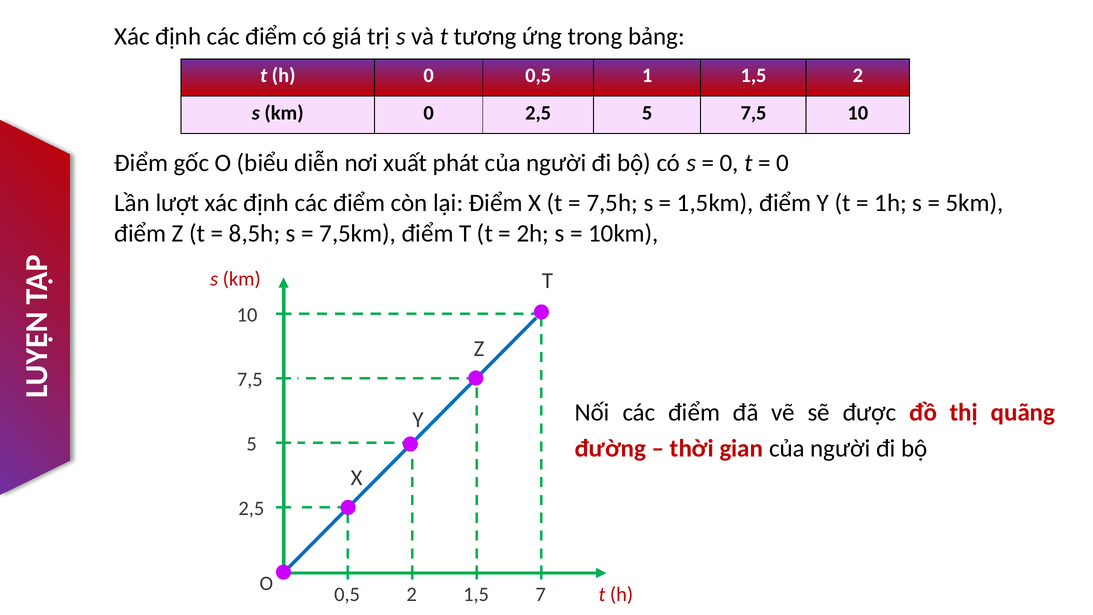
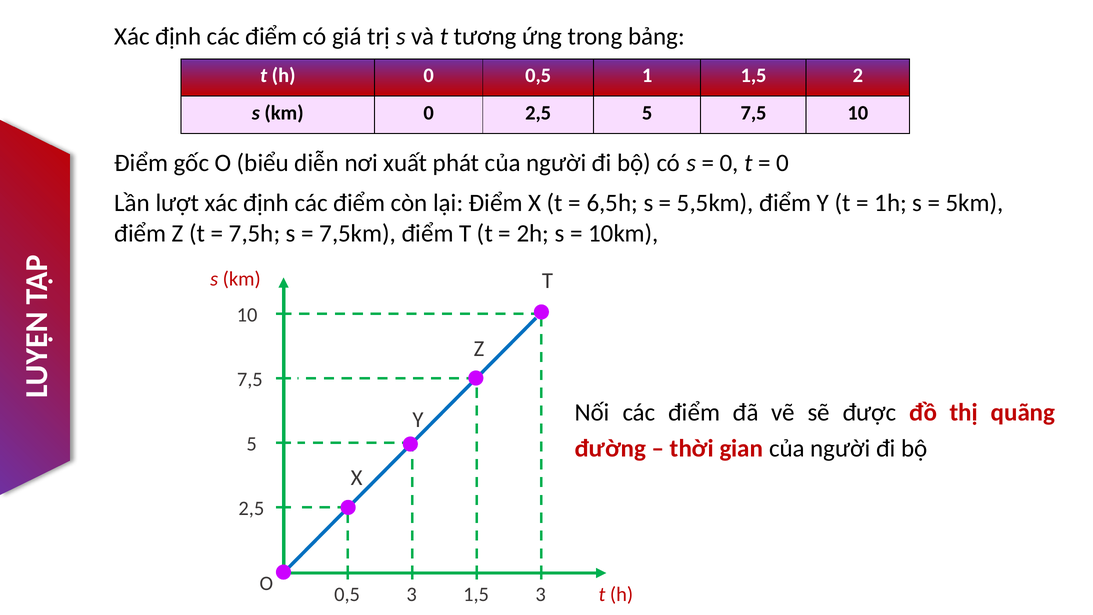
7,5h: 7,5h -> 6,5h (612, 203)
1,5km: 1,5km -> 5,5km (715, 203)
8,5h: 8,5h -> 7,5h (255, 233)
0,5 2: 2 -> 3 (412, 595)
1,5 7: 7 -> 3 (541, 595)
